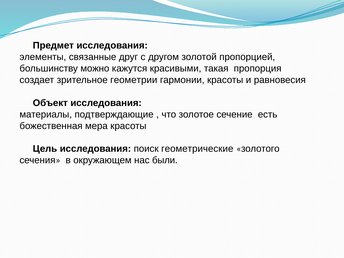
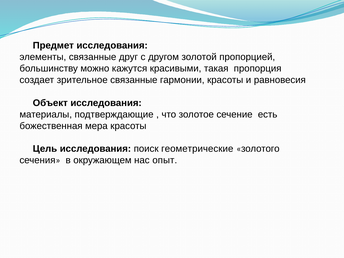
зрительное геометрии: геометрии -> связанные (134, 80)
были: были -> опыт (165, 160)
